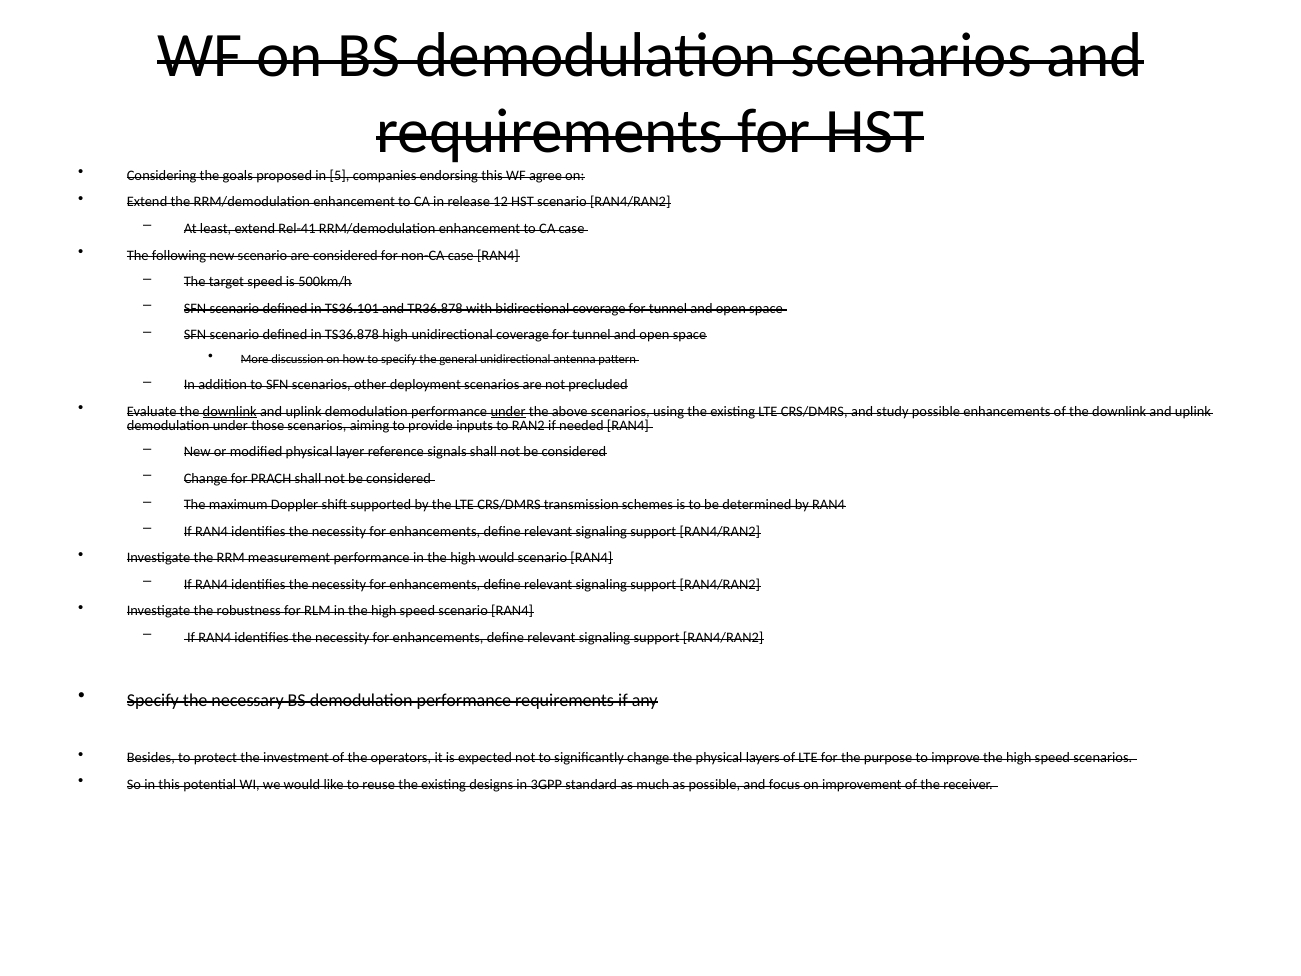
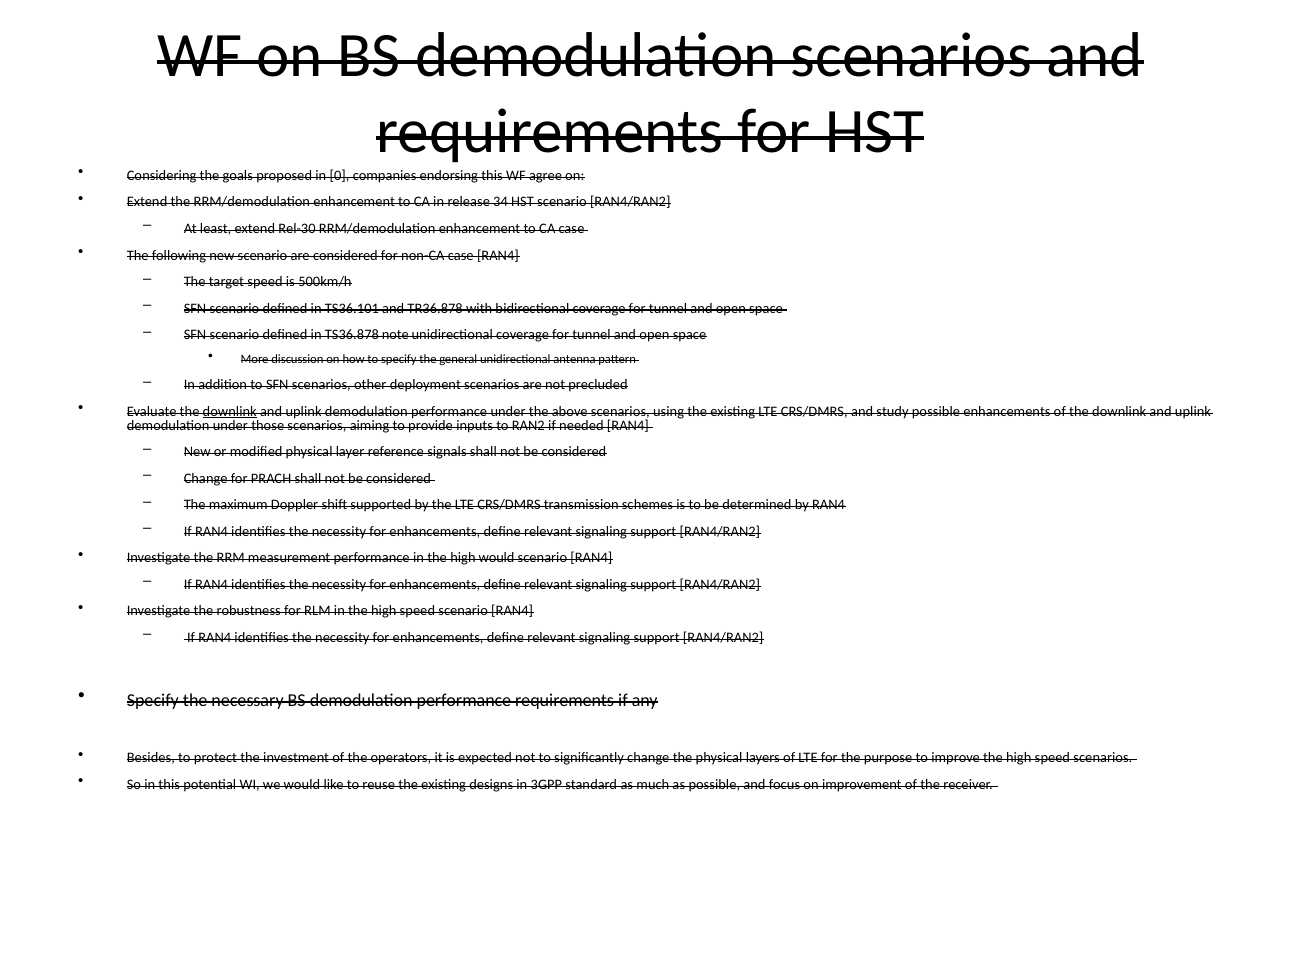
5: 5 -> 0 (340, 176)
12: 12 -> 34 (501, 202)
Rel-41: Rel-41 -> Rel-30 (297, 229)
TS36.878 high: high -> note (395, 335)
under underline: present -> none (508, 412)
